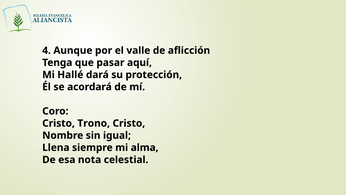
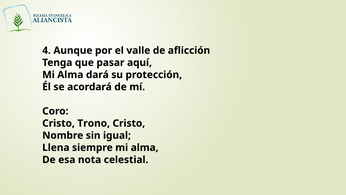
Hallé: Hallé -> Alma (70, 75)
